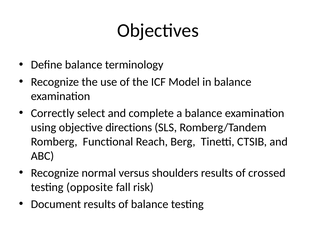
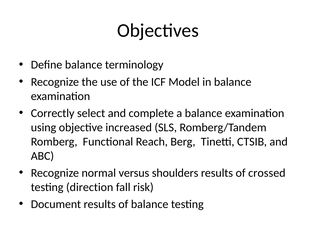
directions: directions -> increased (129, 127)
opposite: opposite -> direction (90, 187)
